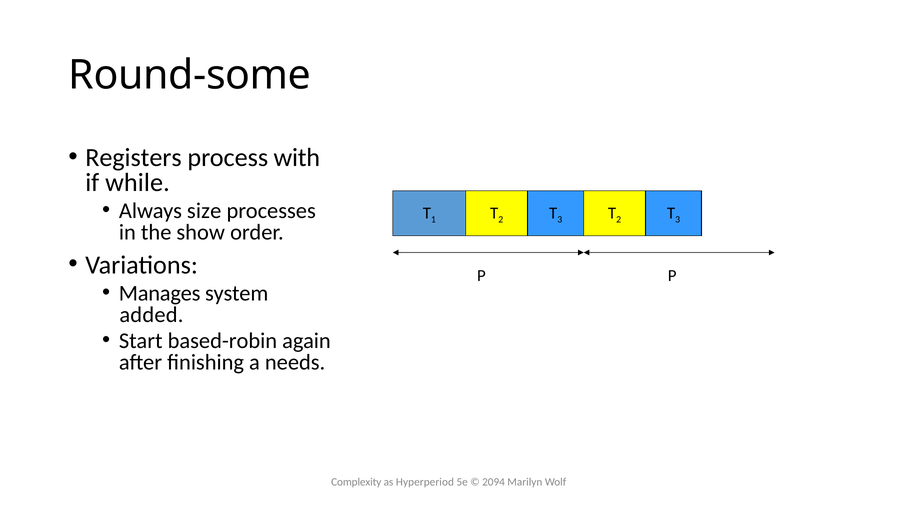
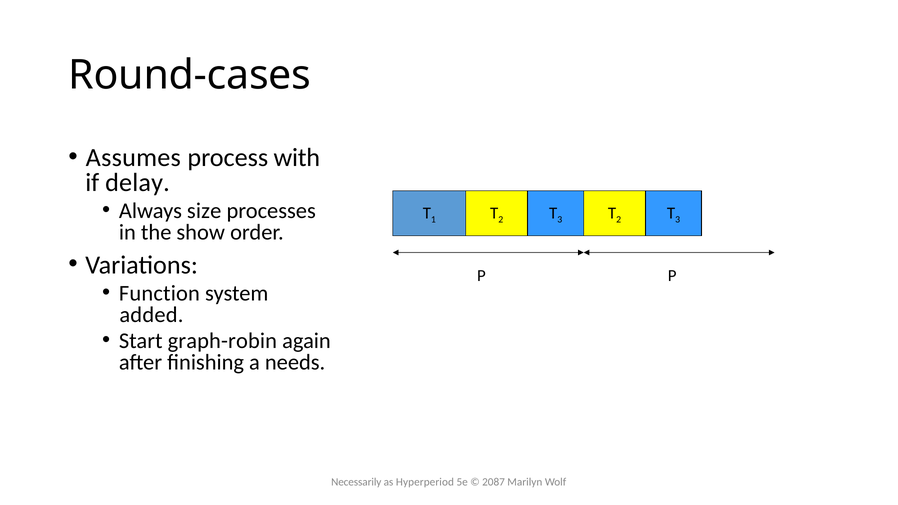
Round-some: Round-some -> Round-cases (190, 75)
Registers: Registers -> Assumes (133, 158)
while: while -> delay (137, 183)
Manages: Manages -> Function (159, 293)
based-robin: based-robin -> graph-robin (222, 341)
Complexity: Complexity -> Necessarily (356, 482)
2094: 2094 -> 2087 (494, 482)
